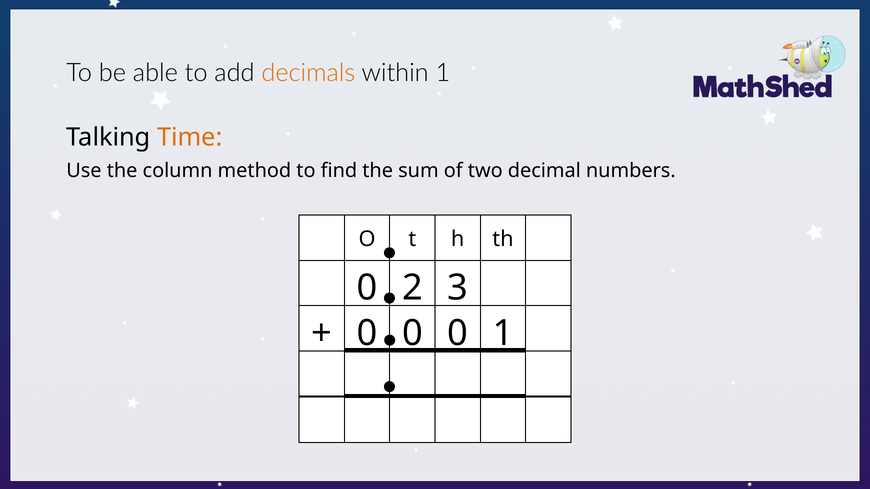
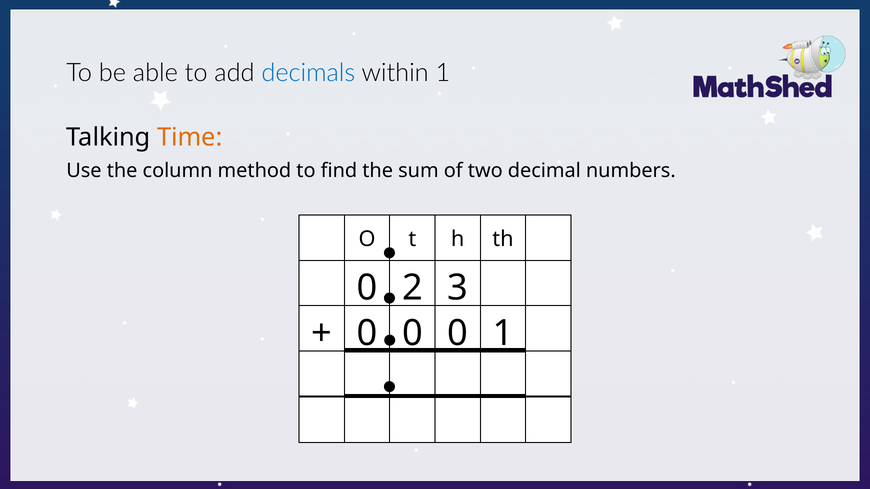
decimals colour: orange -> blue (308, 73)
